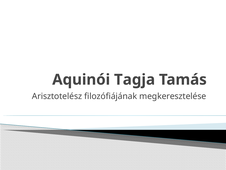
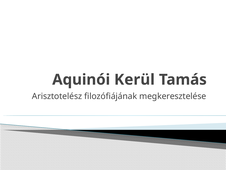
Tagja: Tagja -> Kerül (134, 79)
